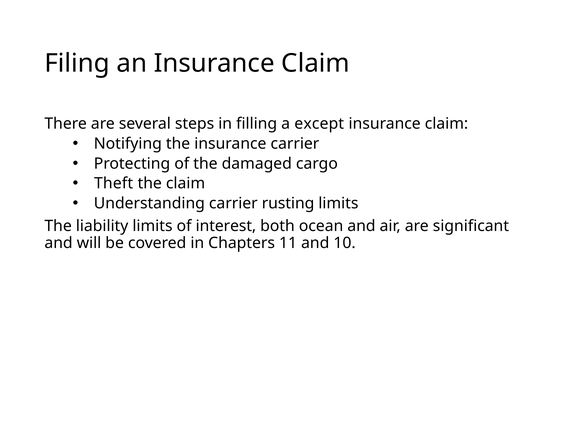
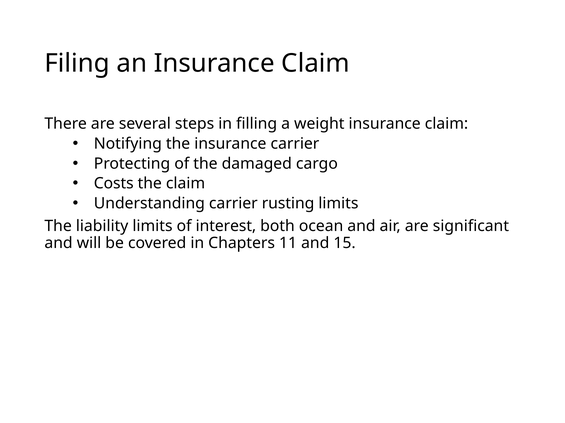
except: except -> weight (319, 124)
Theft: Theft -> Costs (114, 184)
10: 10 -> 15 (345, 244)
